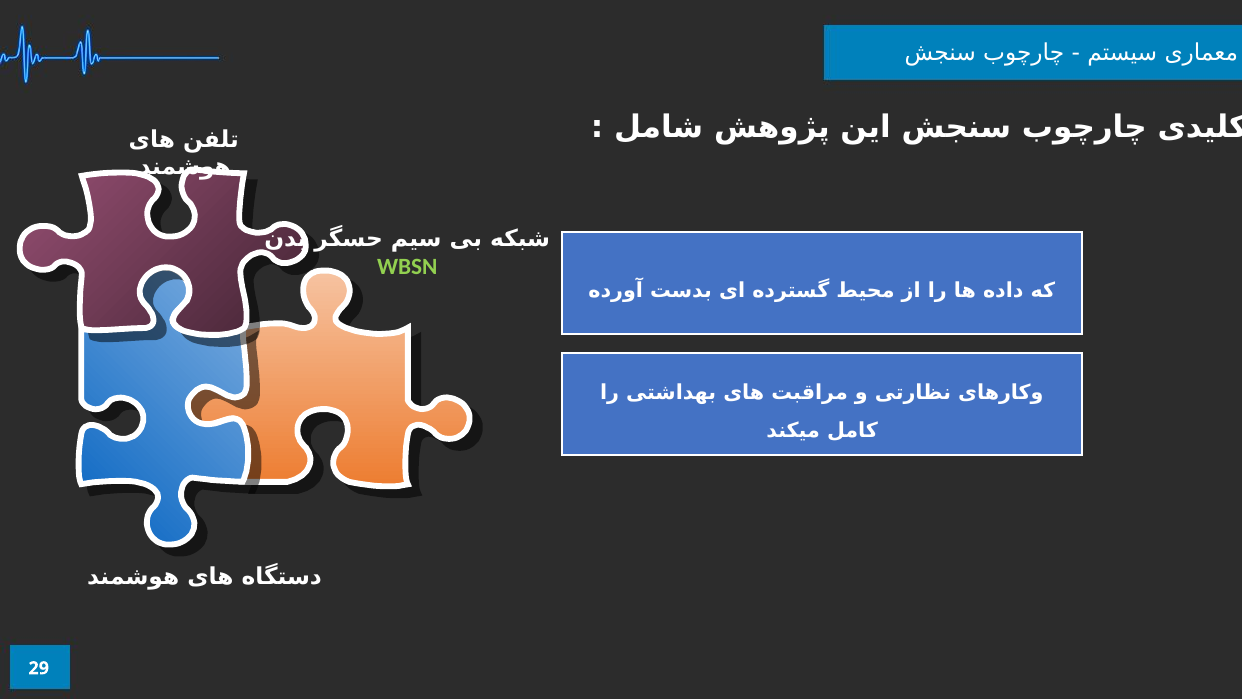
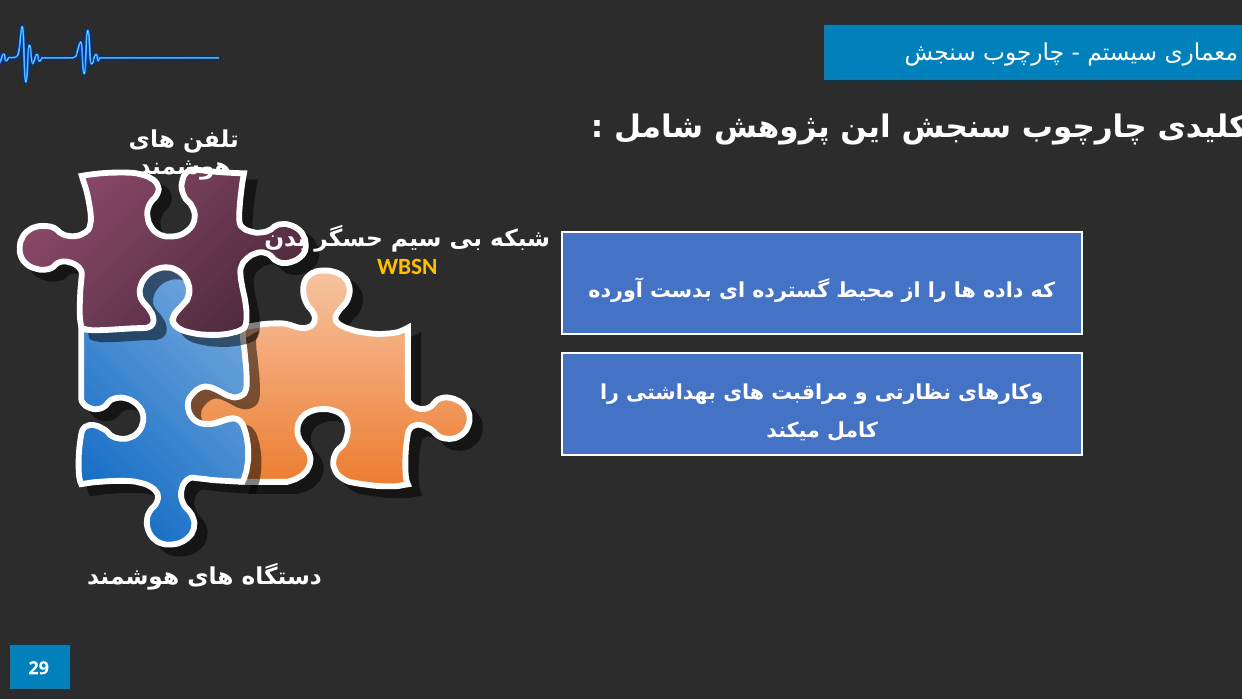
WBSN colour: light green -> yellow (407, 267)
